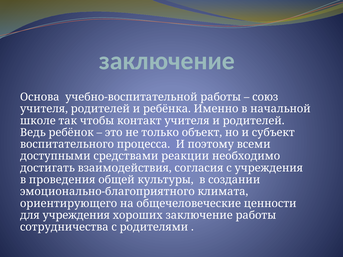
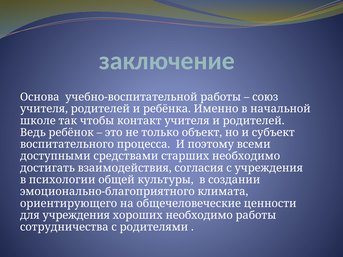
реакции: реакции -> старших (185, 156)
проведения: проведения -> психологии (62, 180)
хороших заключение: заключение -> необходимо (199, 215)
